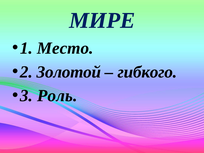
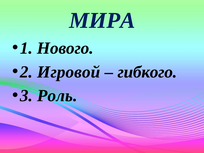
МИРЕ: МИРЕ -> МИРА (102, 20)
Место: Место -> Нового (65, 48)
Золотой: Золотой -> Игровой (69, 72)
